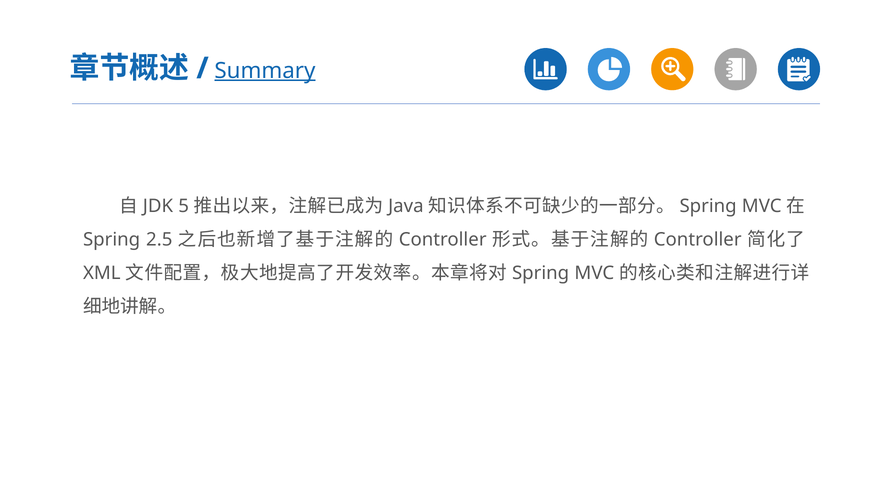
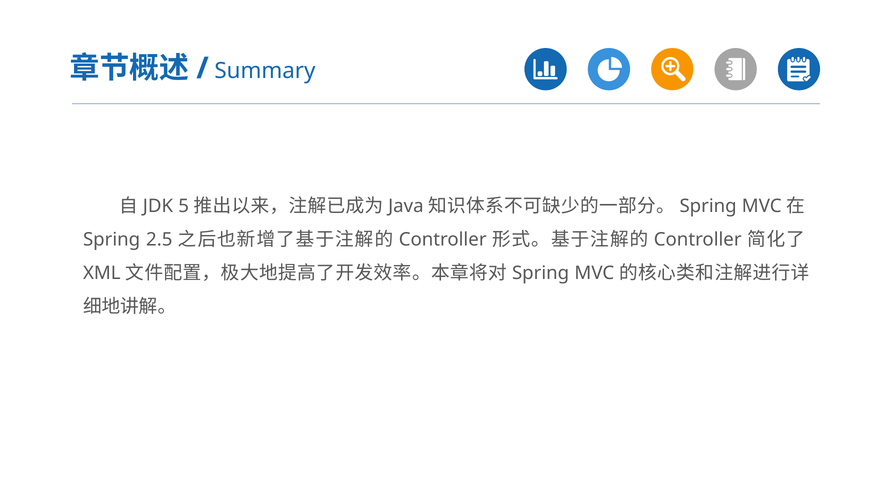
Summary underline: present -> none (265, 71)
